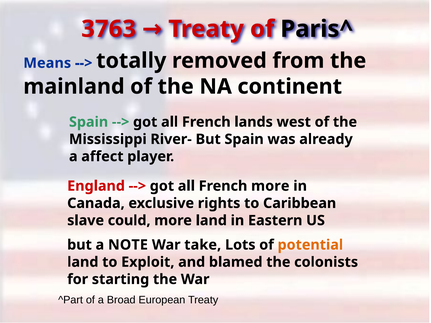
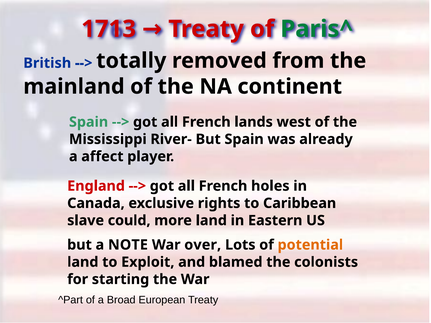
3763: 3763 -> 1713 (109, 29)
Paris^ colour: black -> green (317, 29)
Means: Means -> British (47, 63)
French more: more -> holes (270, 186)
take: take -> over (203, 245)
